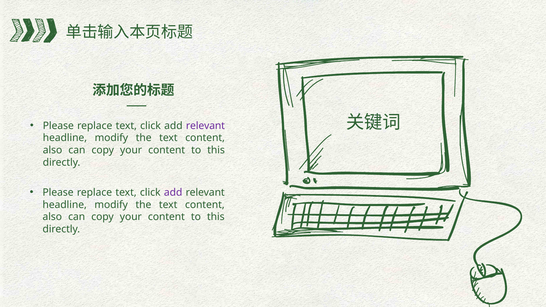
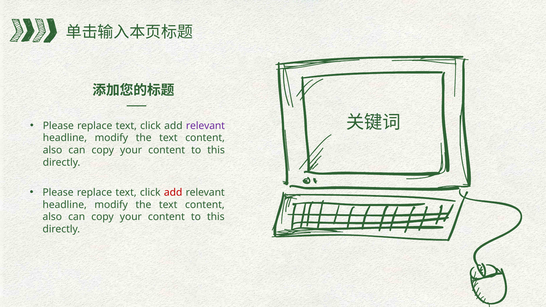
add colour: purple -> red (173, 192)
